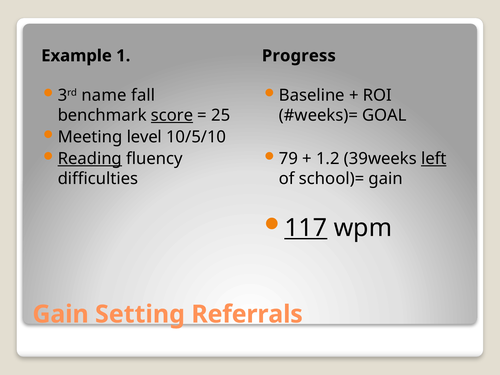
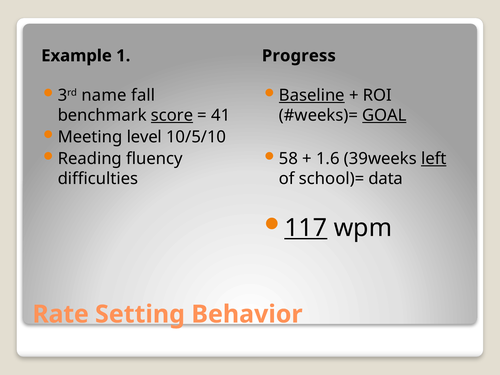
Baseline underline: none -> present (312, 95)
25: 25 -> 41 (221, 115)
GOAL underline: none -> present (384, 115)
Reading underline: present -> none (90, 159)
79: 79 -> 58 (288, 159)
1.2: 1.2 -> 1.6 (328, 159)
school)= gain: gain -> data (386, 179)
Gain: Gain -> Rate (61, 314)
Referrals: Referrals -> Behavior (247, 314)
